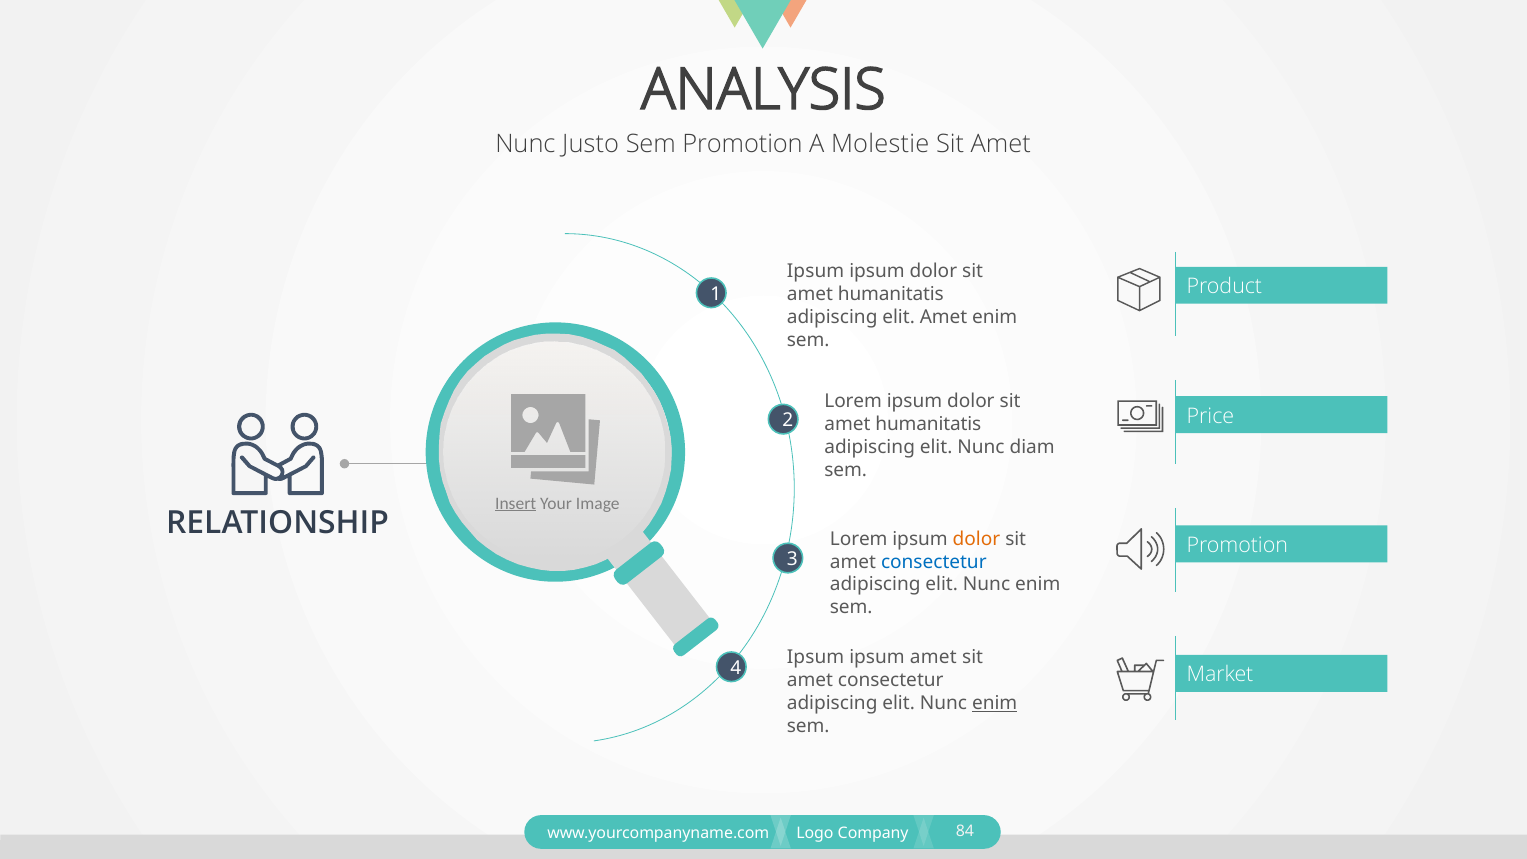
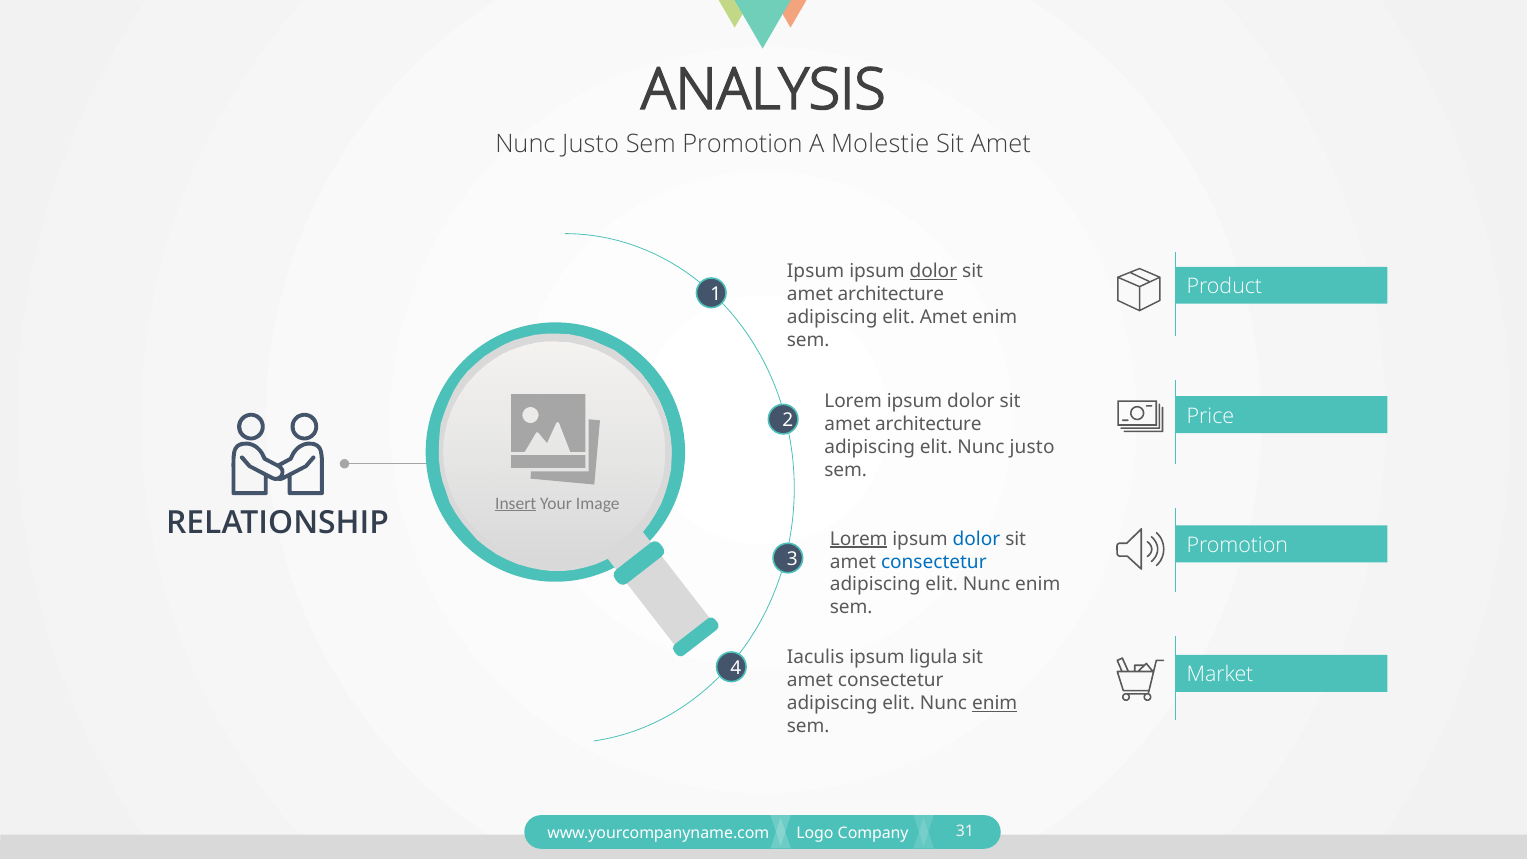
dolor underline: none -> present (933, 272)
humanitatis: humanitatis -> architecture (891, 295)
humanitatis: humanitatis -> architecture (928, 424)
elit Nunc diam: diam -> justo (1032, 447)
Lorem underline: none -> present (859, 539)
dolor colour: orange -> blue (976, 539)
Ipsum: Ipsum -> Iaculis (816, 657)
ipsum amet: amet -> ligula (933, 657)
84: 84 -> 31 (965, 832)
